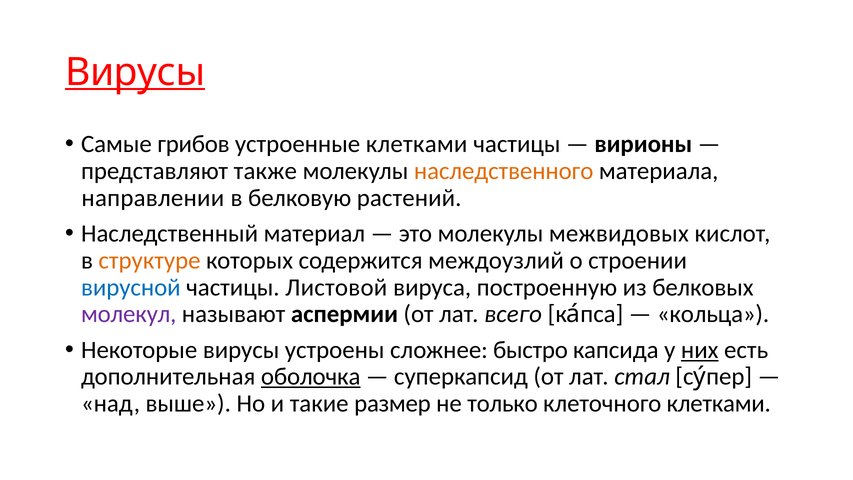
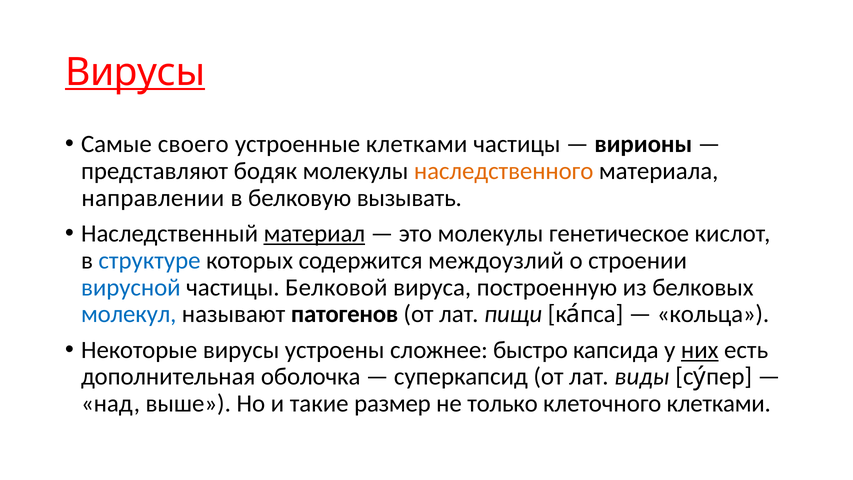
грибов: грибов -> своего (193, 144)
также: также -> бодяк (265, 171)
растений: растений -> вызывать (409, 198)
материал underline: none -> present (314, 234)
межвидовых: межвидовых -> генетическое (619, 234)
структуре colour: orange -> blue (150, 260)
Листовой: Листовой -> Белковой (336, 287)
молекул colour: purple -> blue (129, 314)
аспермии: аспермии -> патогенов (345, 314)
всего: всего -> пищи (513, 314)
оболочка underline: present -> none (311, 377)
стал: стал -> виды (642, 377)
